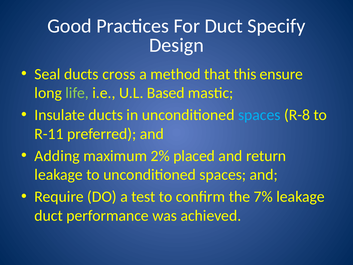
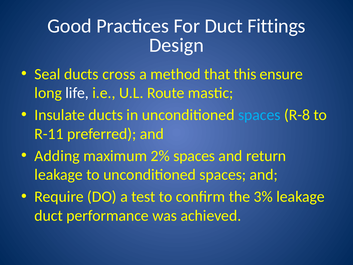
Specify: Specify -> Fittings (276, 26)
life colour: light green -> white (77, 93)
Based: Based -> Route (166, 93)
2% placed: placed -> spaces (194, 156)
7%: 7% -> 3% (263, 197)
